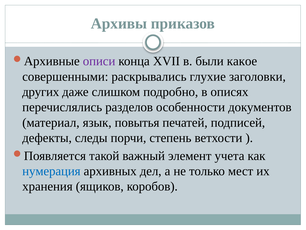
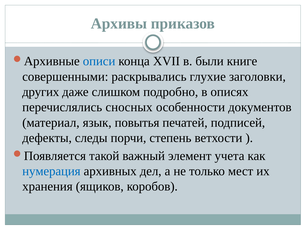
описи colour: purple -> blue (99, 61)
какое: какое -> книге (242, 61)
разделов: разделов -> сносных (129, 107)
